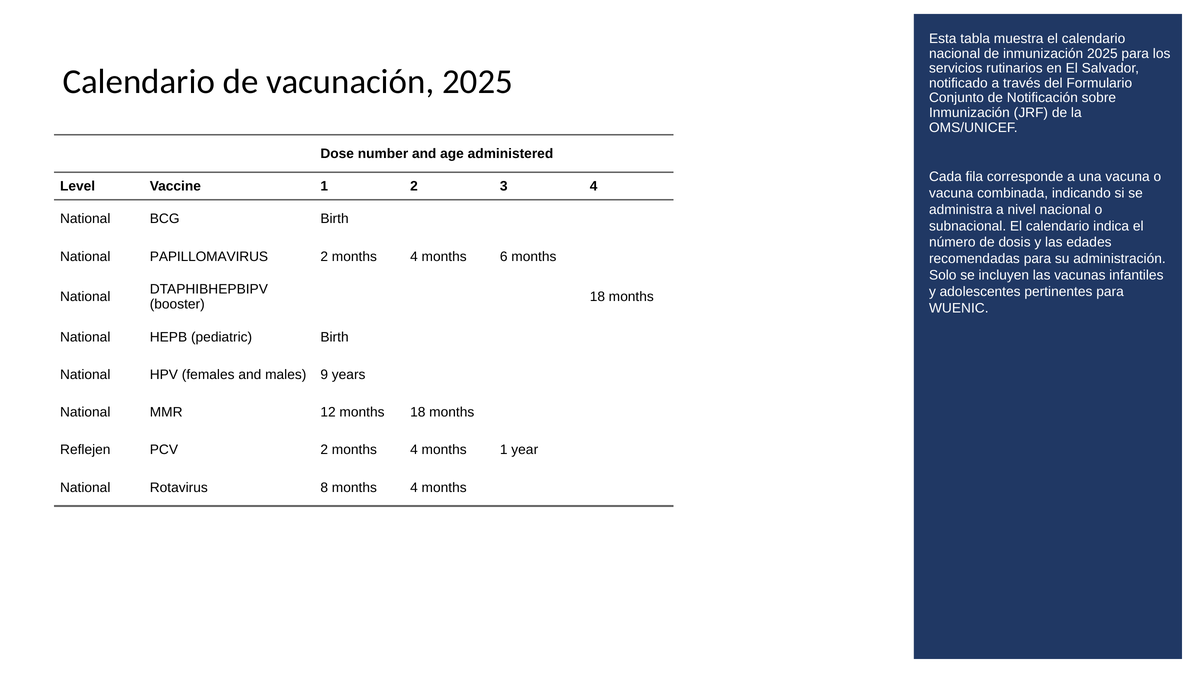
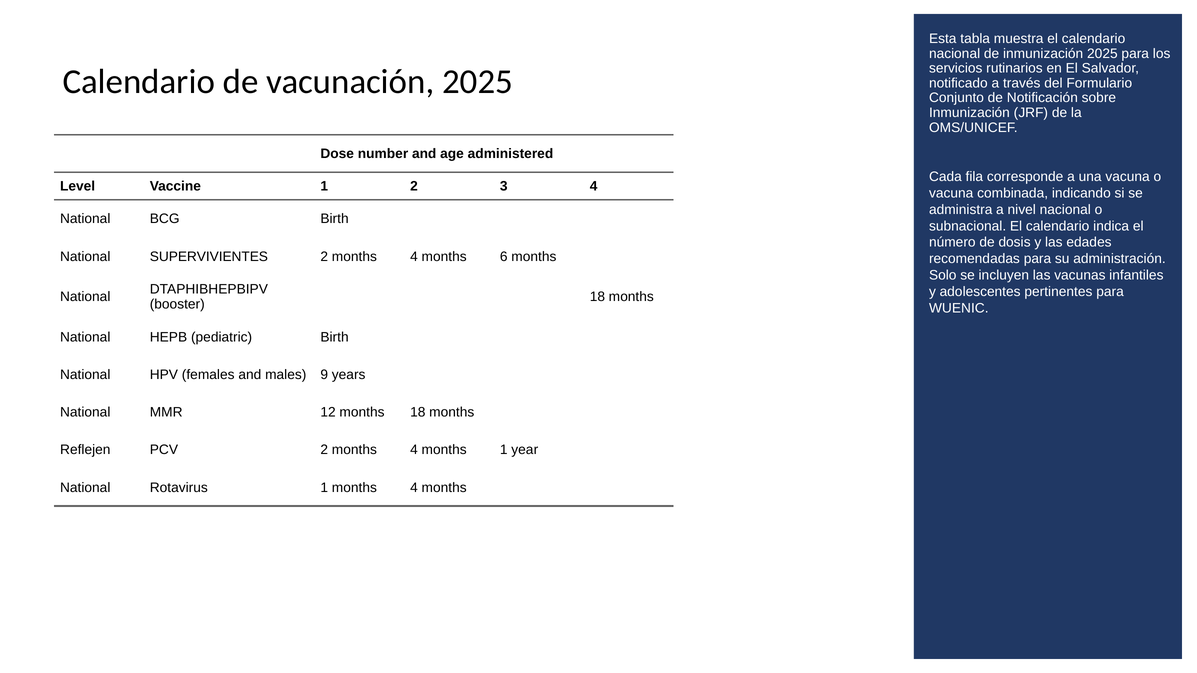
PAPILLOMAVIRUS: PAPILLOMAVIRUS -> SUPERVIVIENTES (209, 257)
Rotavirus 8: 8 -> 1 (324, 488)
